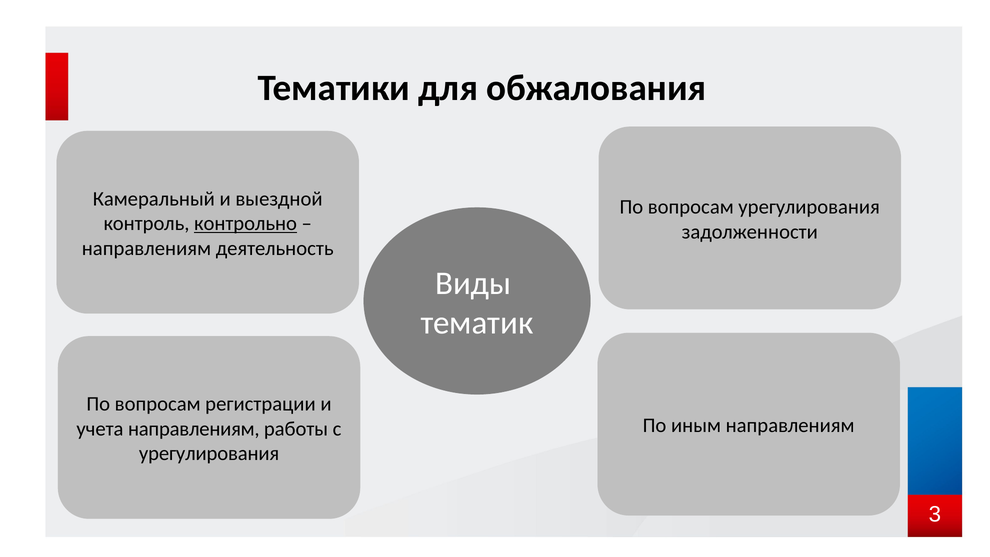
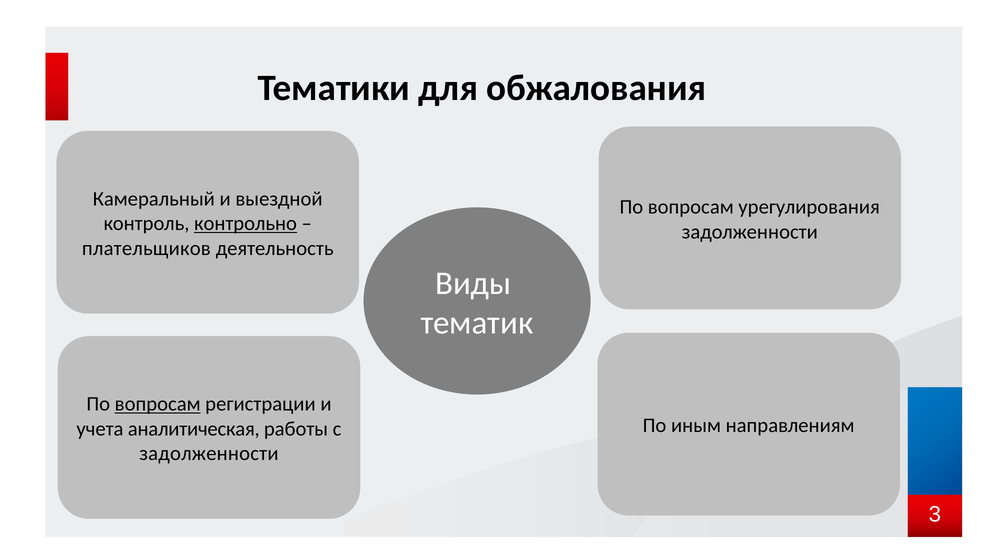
направлениям: направлениям -> плательщиков (146, 248)
вопросам underline: none -> present (158, 404)
учета направлениям: направлениям -> аналитическая (194, 429)
урегулирования: урегулирования -> задолженности (209, 454)
